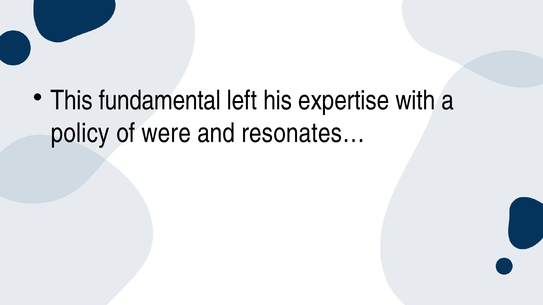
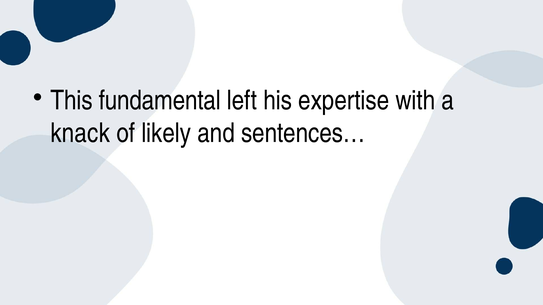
policy: policy -> knack (80, 133)
were: were -> likely (166, 133)
resonates…: resonates… -> sentences… (303, 133)
